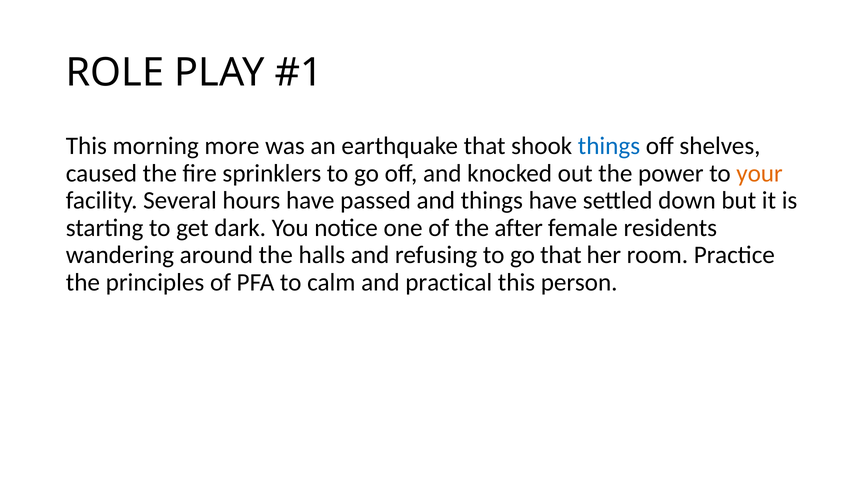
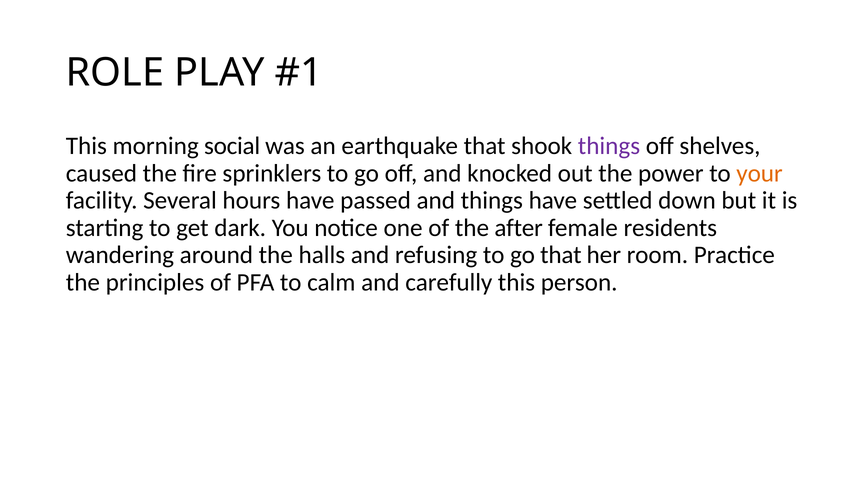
more: more -> social (232, 146)
things colour: blue -> purple (609, 146)
practical: practical -> carefully (449, 282)
